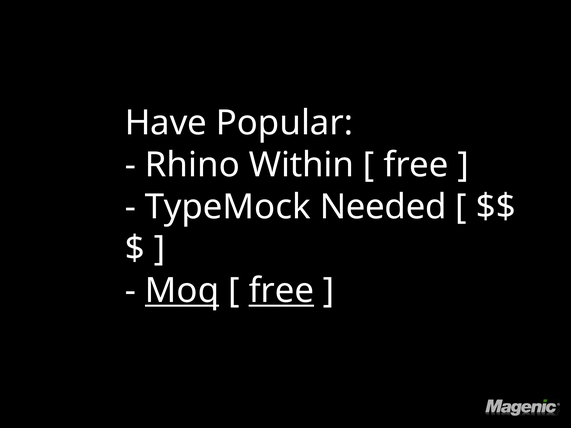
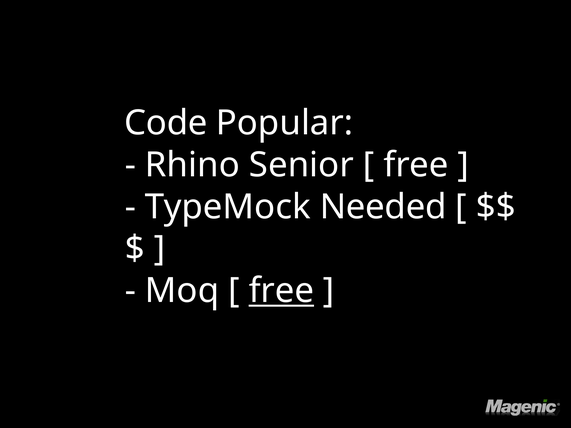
Have: Have -> Code (166, 123)
Within: Within -> Senior (301, 165)
Moq underline: present -> none (182, 291)
